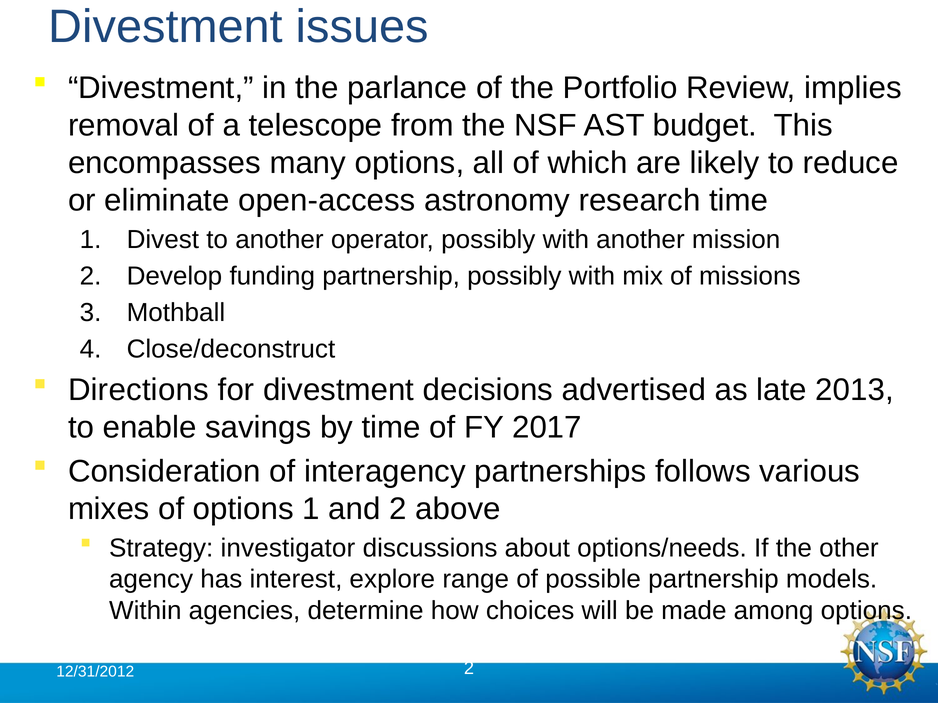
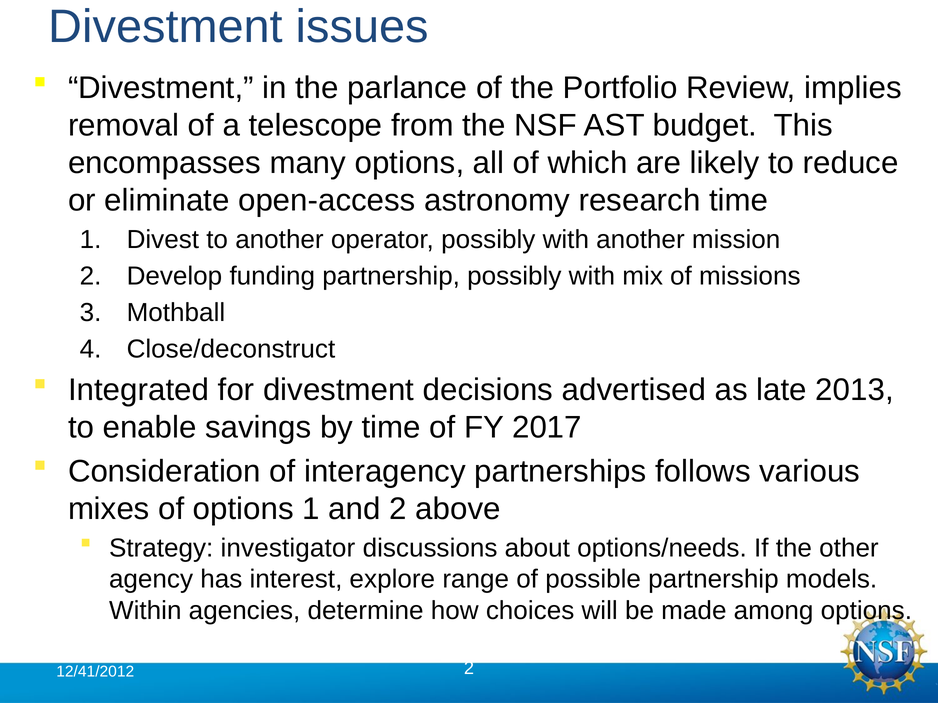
Directions: Directions -> Integrated (139, 390)
12/31/2012: 12/31/2012 -> 12/41/2012 (95, 672)
